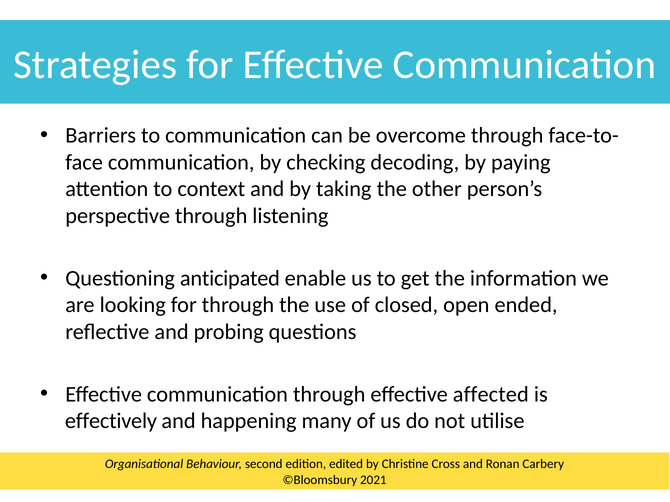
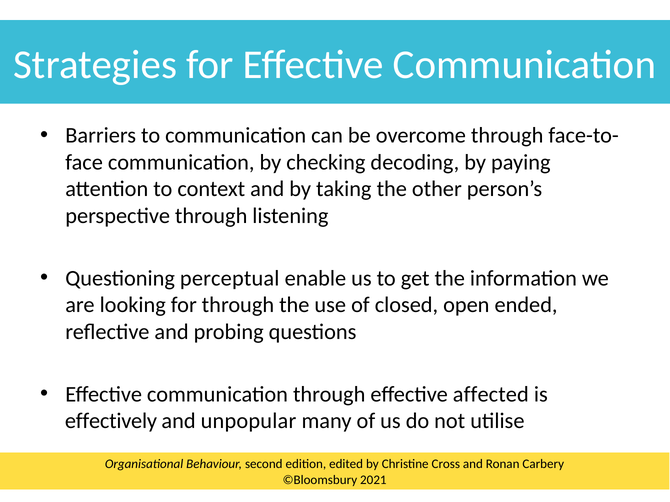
anticipated: anticipated -> perceptual (230, 278)
happening: happening -> unpopular (248, 421)
